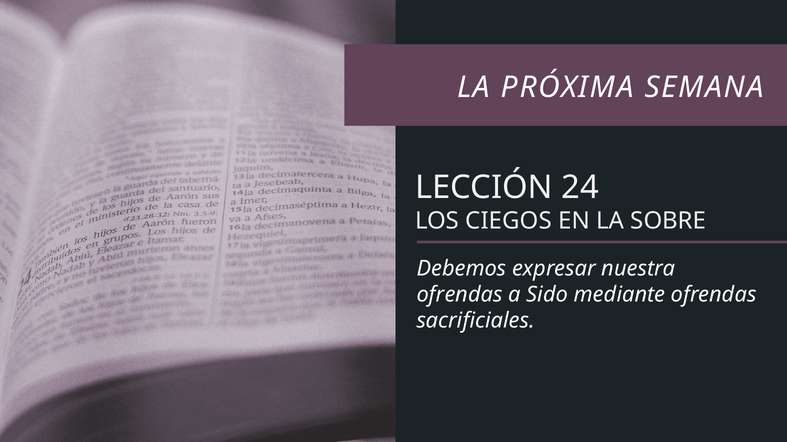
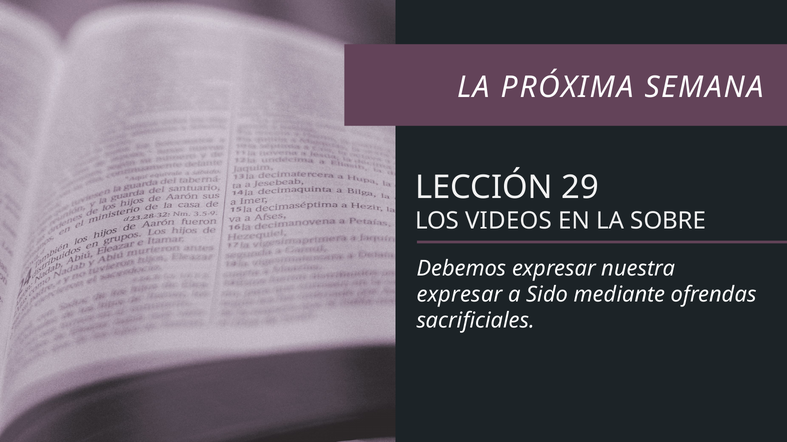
24: 24 -> 29 (580, 188)
CIEGOS: CIEGOS -> VIDEOS (509, 221)
ofrendas: ofrendas -> expresar (459, 295)
